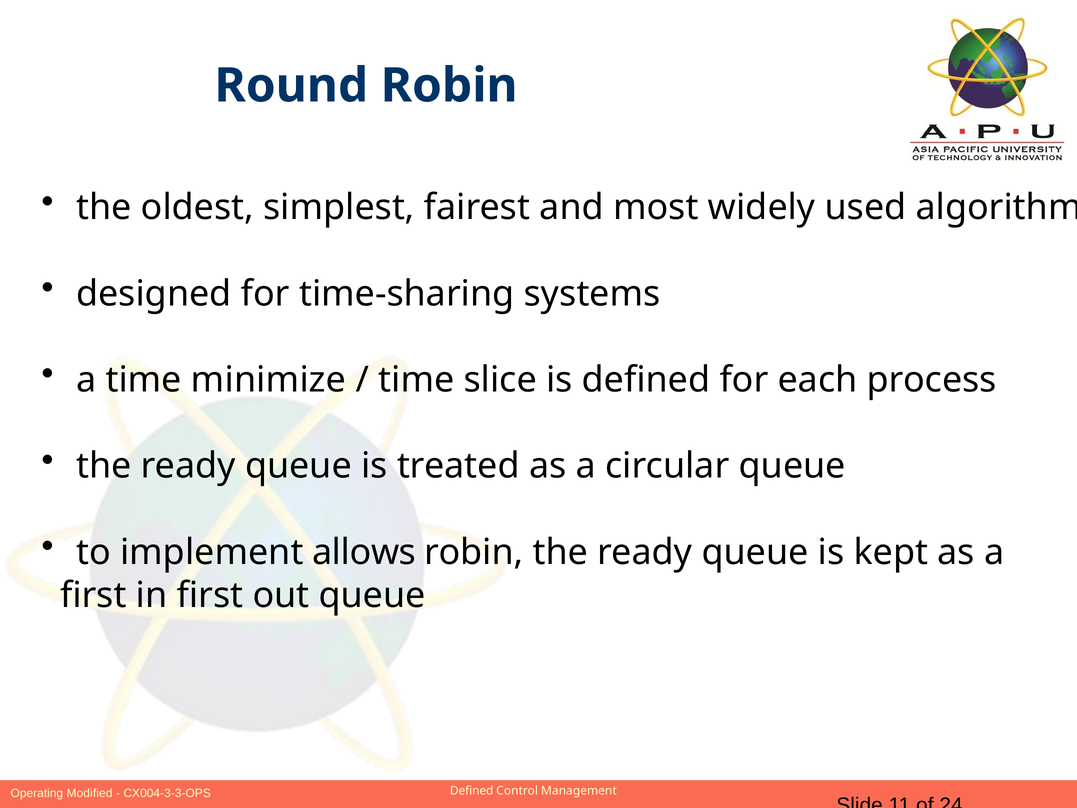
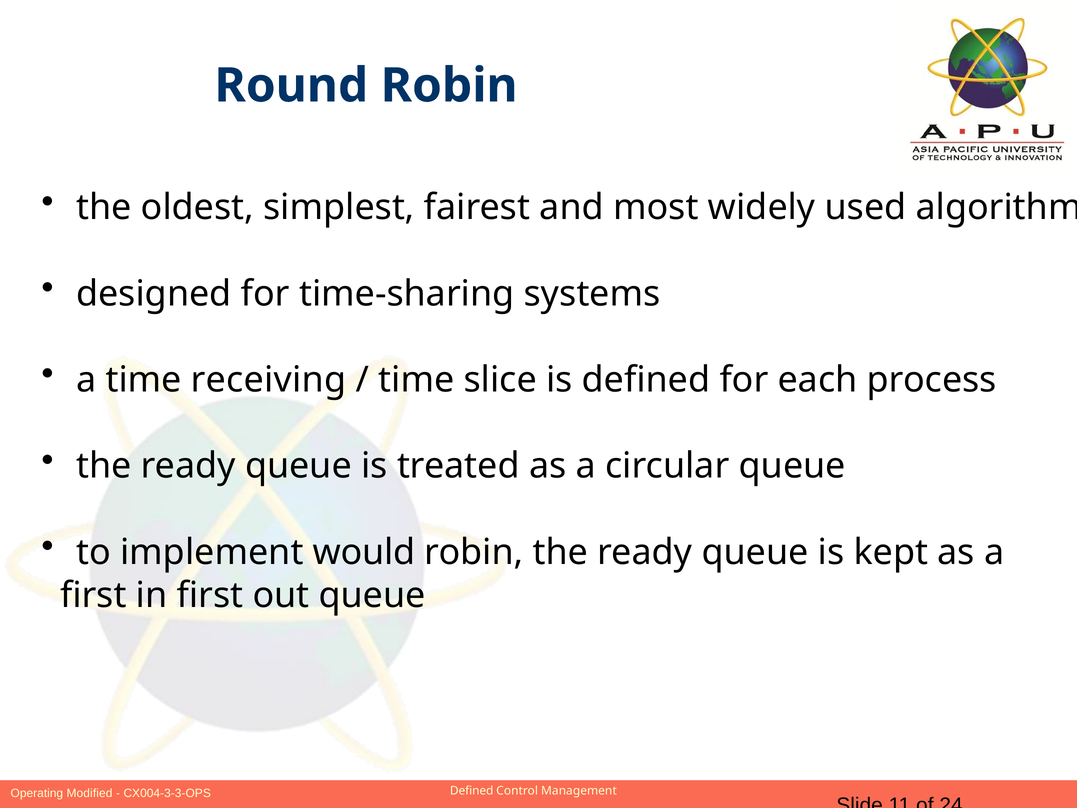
minimize: minimize -> receiving (269, 380)
allows: allows -> would (364, 552)
